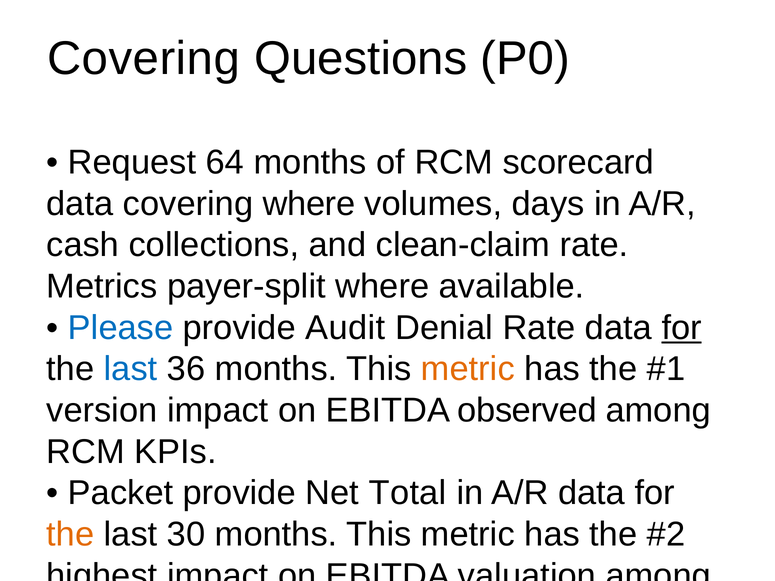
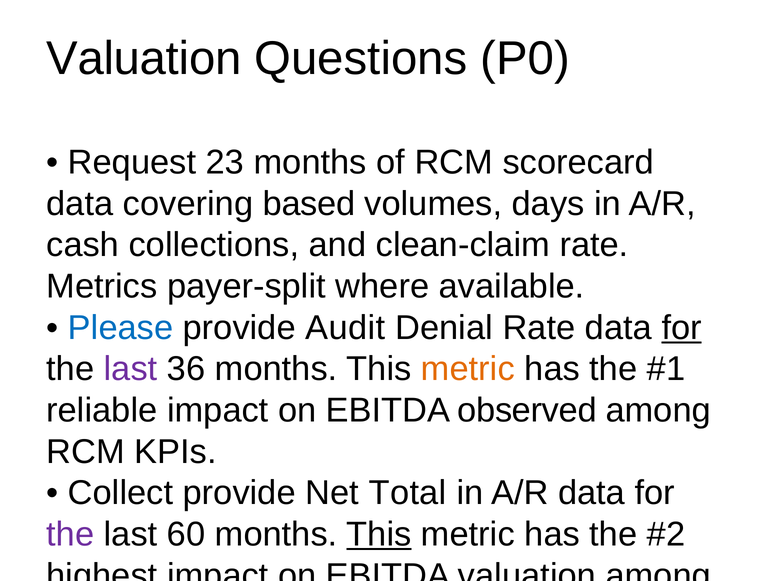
Covering: Covering -> Valuation (144, 59)
64: 64 -> 23 (225, 163)
covering where: where -> based (309, 204)
last colour: blue -> purple (131, 369)
version: version -> reliable (102, 411)
Packet: Packet -> Collect (121, 493)
the colour: orange -> purple (70, 535)
30: 30 -> 60 (186, 535)
This underline: none -> present (379, 535)
